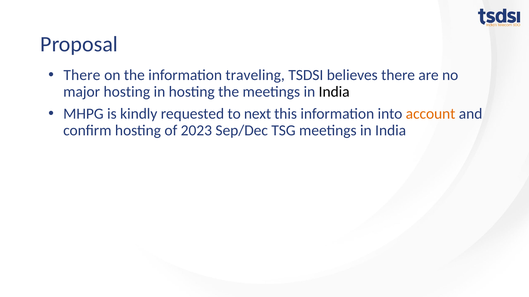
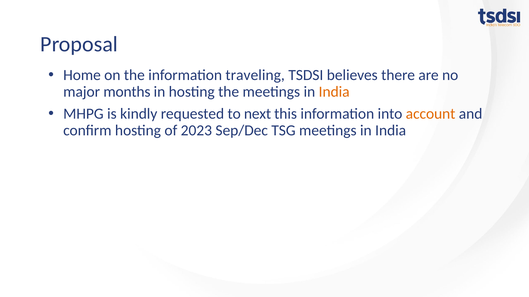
There: There -> Home (82, 75)
major hosting: hosting -> months (127, 92)
India colour: black -> orange (334, 92)
